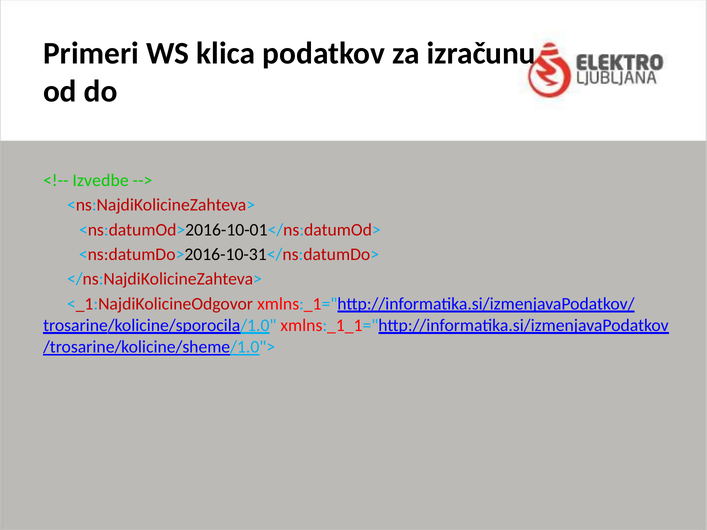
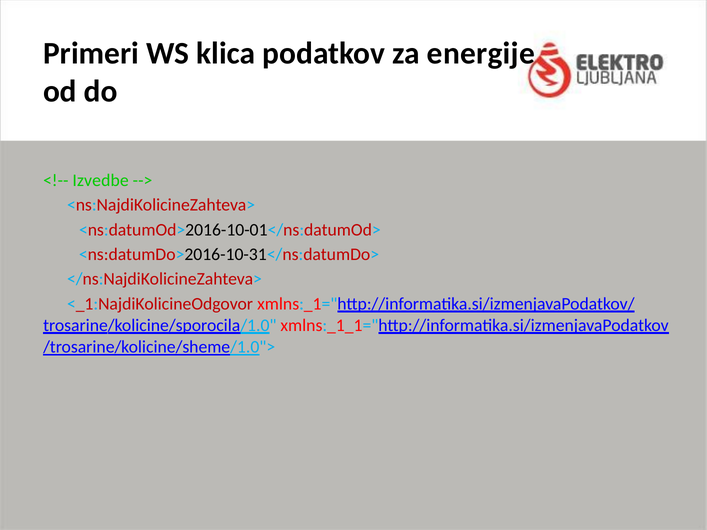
izračunu: izračunu -> energije (481, 54)
